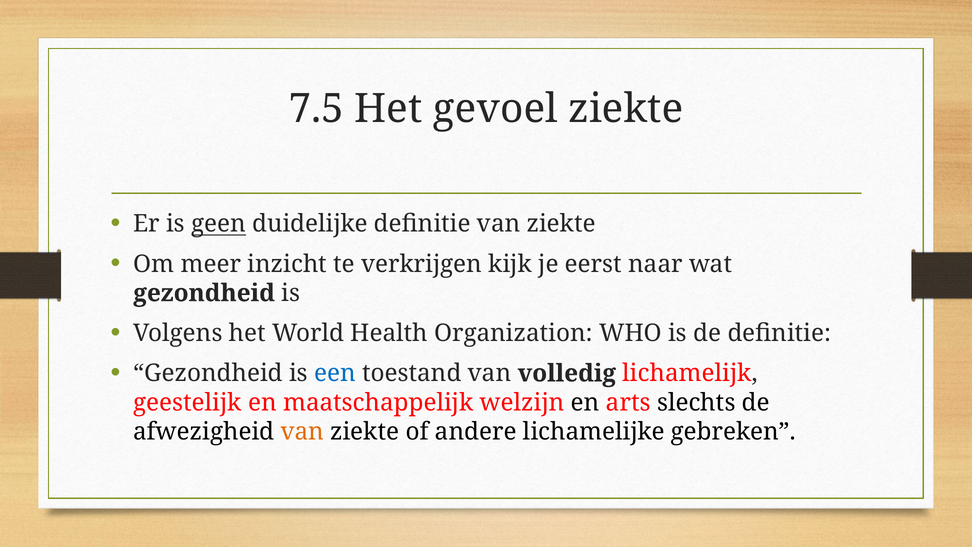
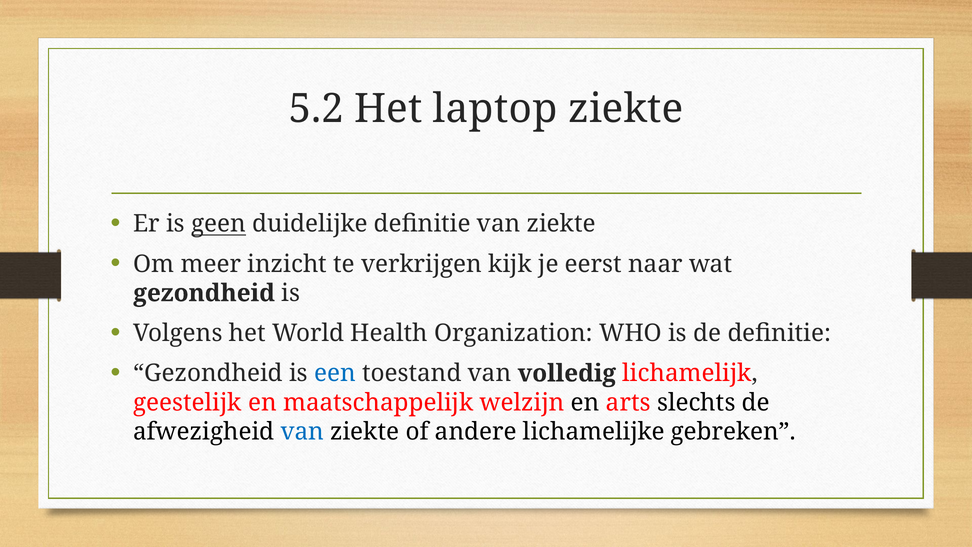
7.5: 7.5 -> 5.2 (316, 109)
gevoel: gevoel -> laptop (495, 109)
van colour: orange -> blue (302, 432)
